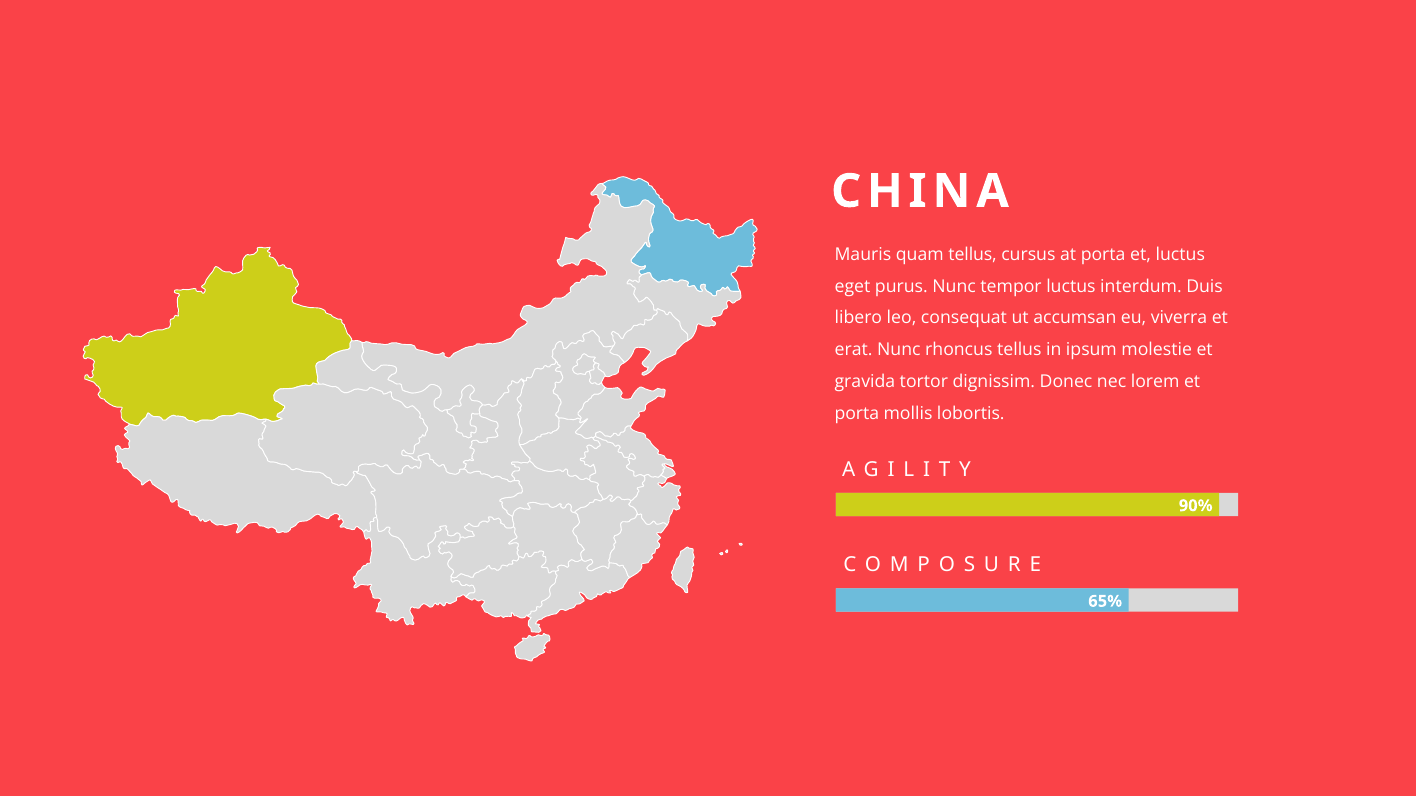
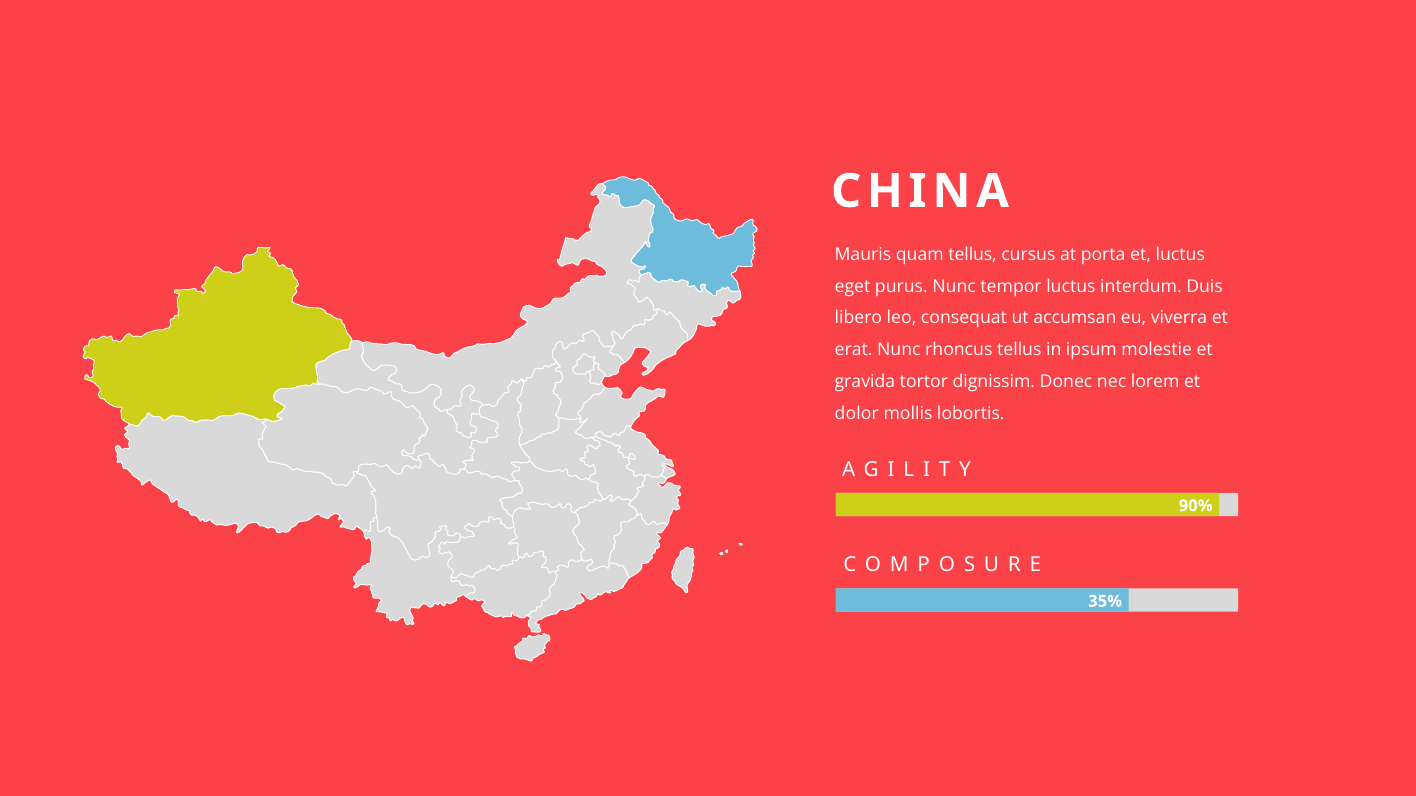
porta: porta -> dolor (857, 414)
65%: 65% -> 35% (1105, 602)
